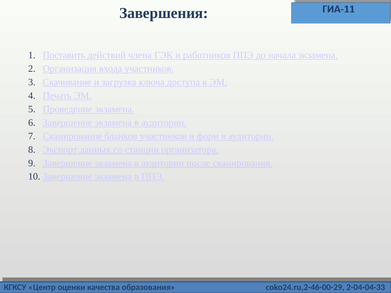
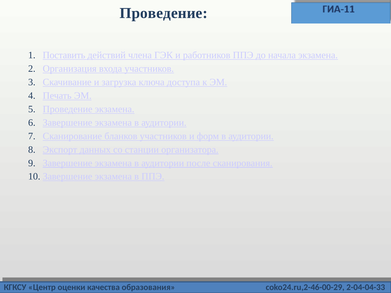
Завершения: Завершения -> Проведение (164, 13)
